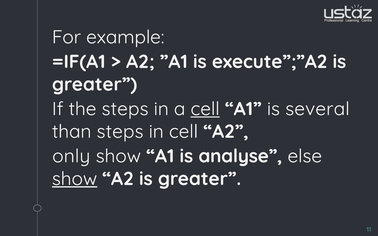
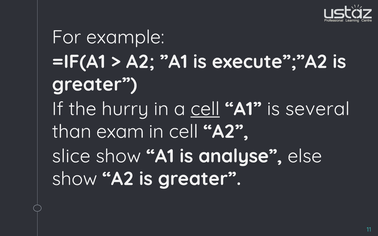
the steps: steps -> hurry (125, 109)
than steps: steps -> exam (120, 132)
only: only -> slice (71, 156)
show underline: present -> none (75, 179)
